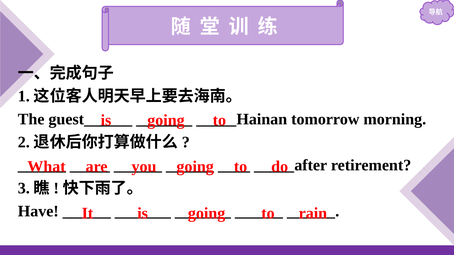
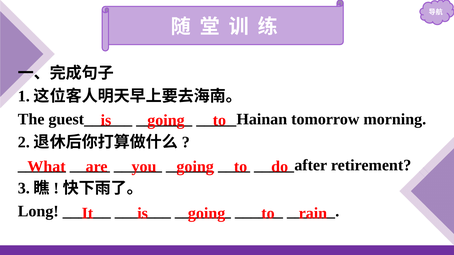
Have: Have -> Long (38, 212)
